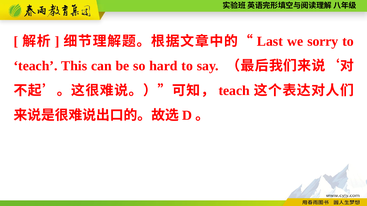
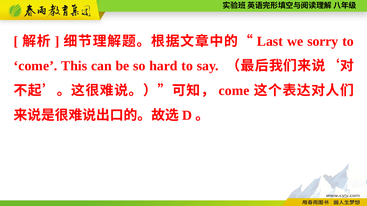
teach: teach -> come (36, 66)
teach: teach -> come (234, 91)
